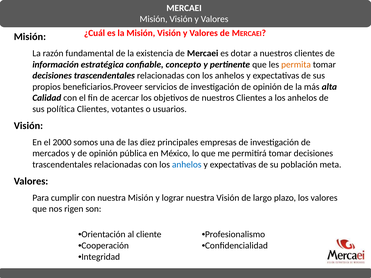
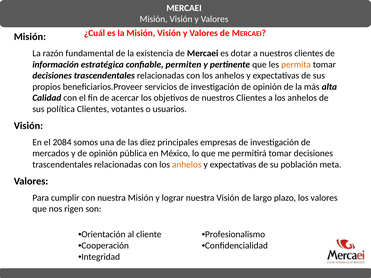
concepto: concepto -> permiten (183, 65)
2000: 2000 -> 2084 (62, 142)
anhelos colour: blue -> orange (187, 165)
